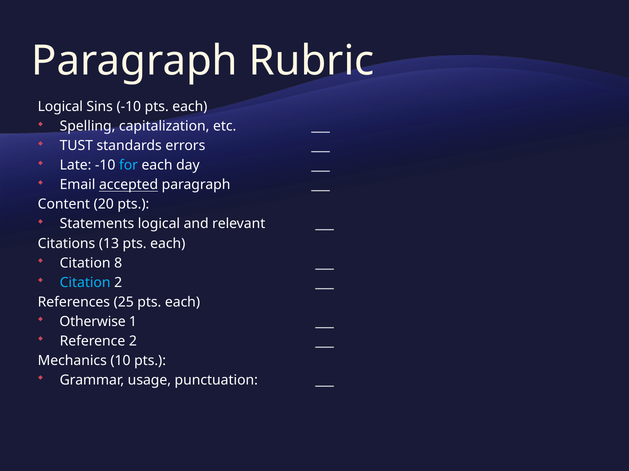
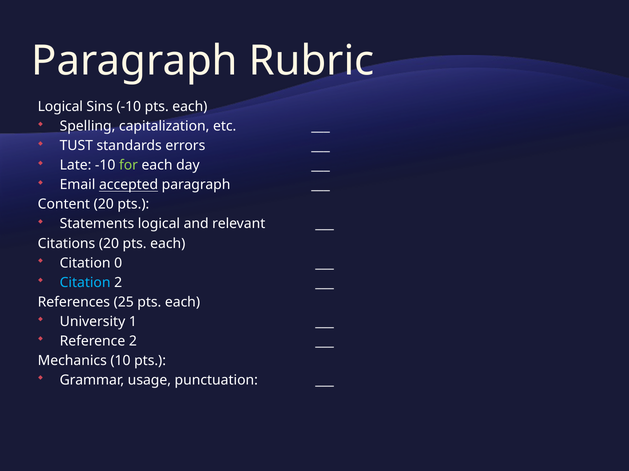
for colour: light blue -> light green (129, 166)
Citations 13: 13 -> 20 (109, 244)
8: 8 -> 0 (118, 263)
Otherwise: Otherwise -> University (92, 322)
